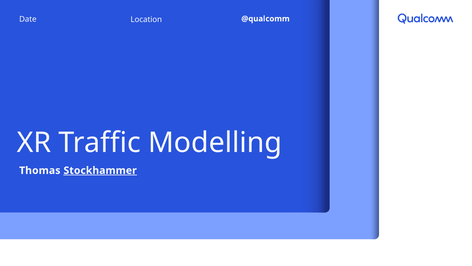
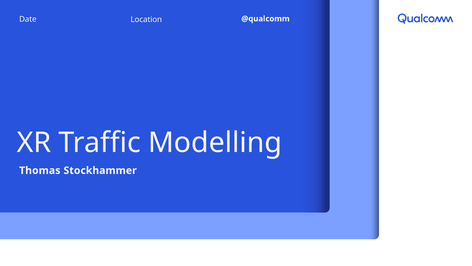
Stockhammer underline: present -> none (100, 170)
